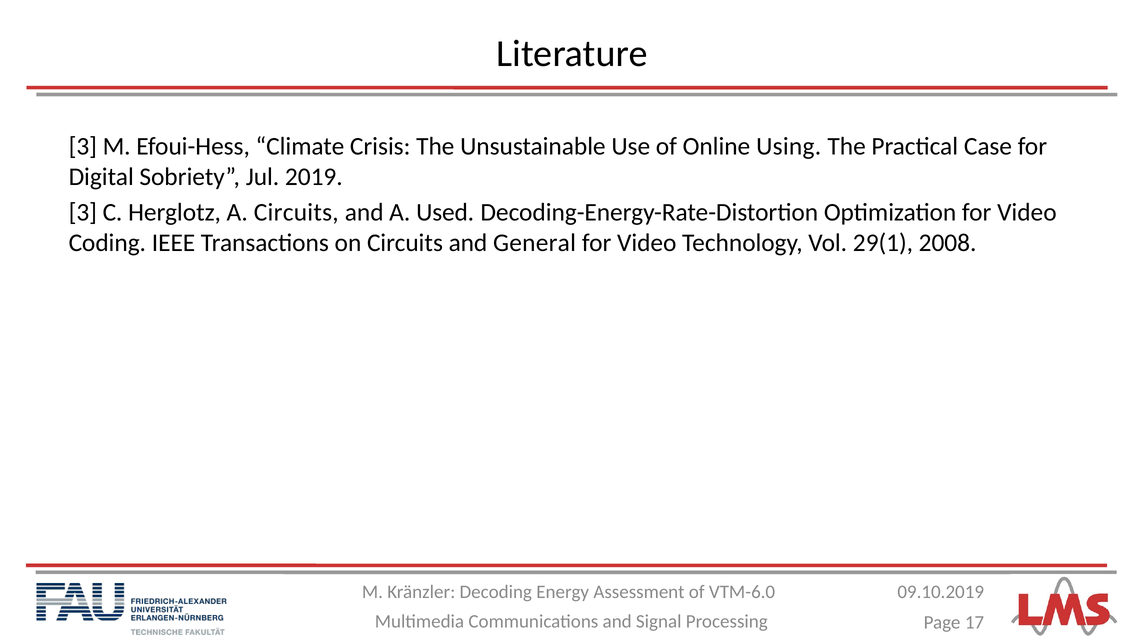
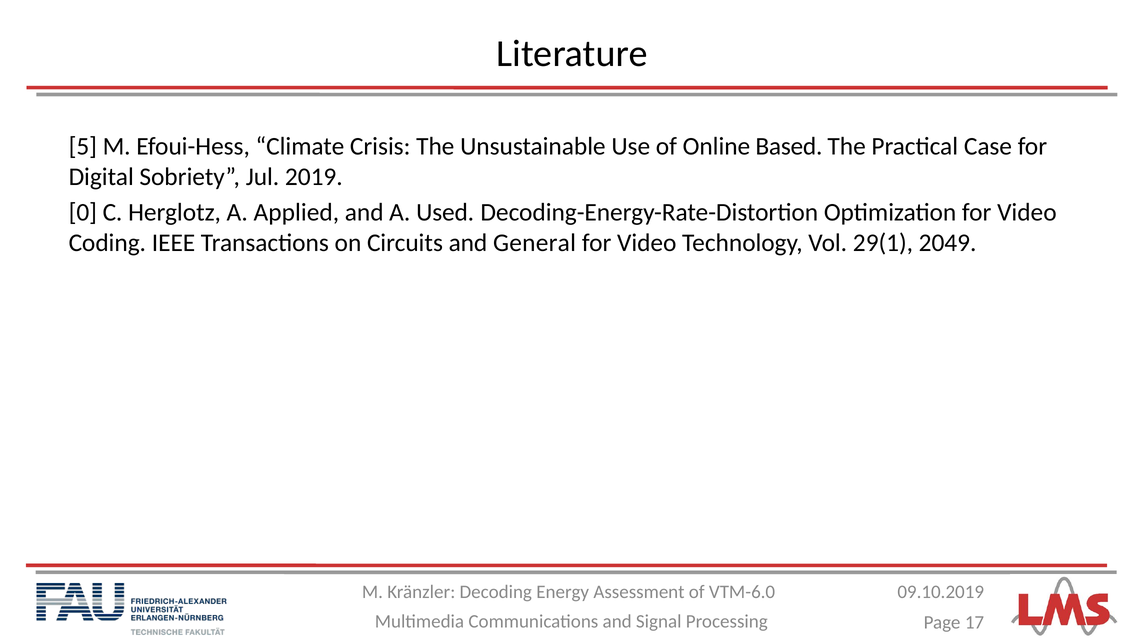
3: 3 -> 5 (83, 146)
Using: Using -> Based (789, 146)
3: 3 -> 0 (83, 212)
A Circuits: Circuits -> Applied (296, 212)
2008: 2008 -> 2049 (948, 243)
